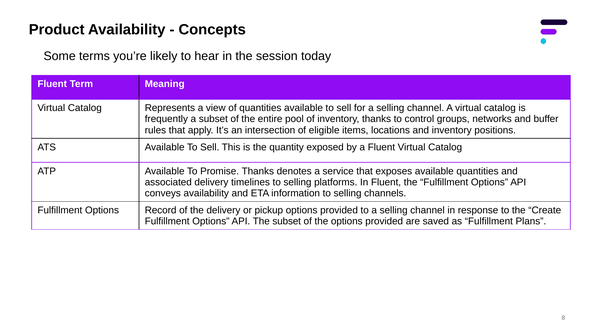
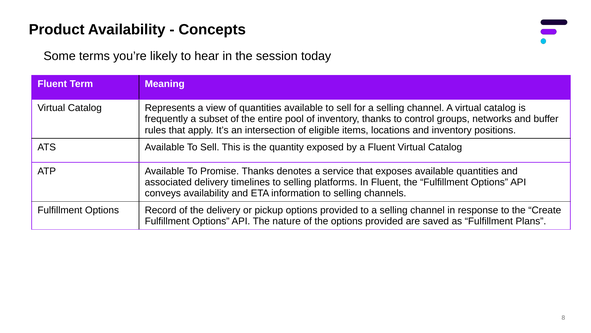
The subset: subset -> nature (287, 221)
